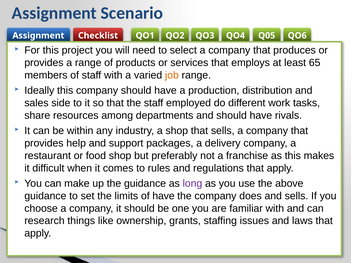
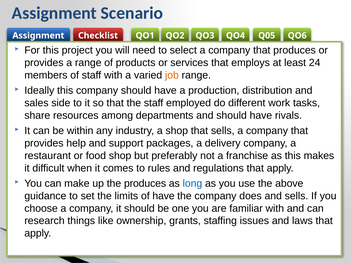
65: 65 -> 24 (315, 63)
the guidance: guidance -> produces (145, 184)
long colour: purple -> blue (192, 184)
